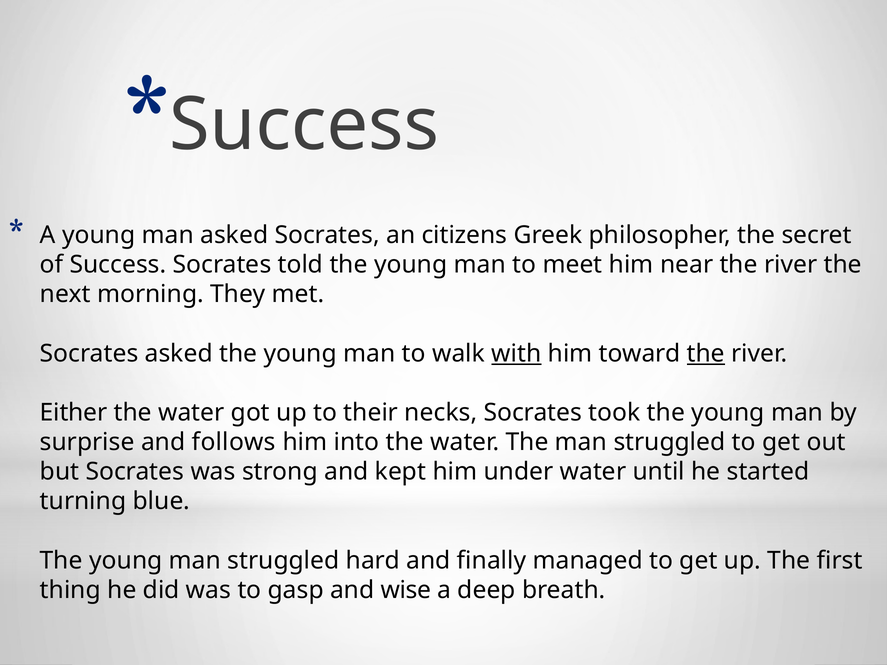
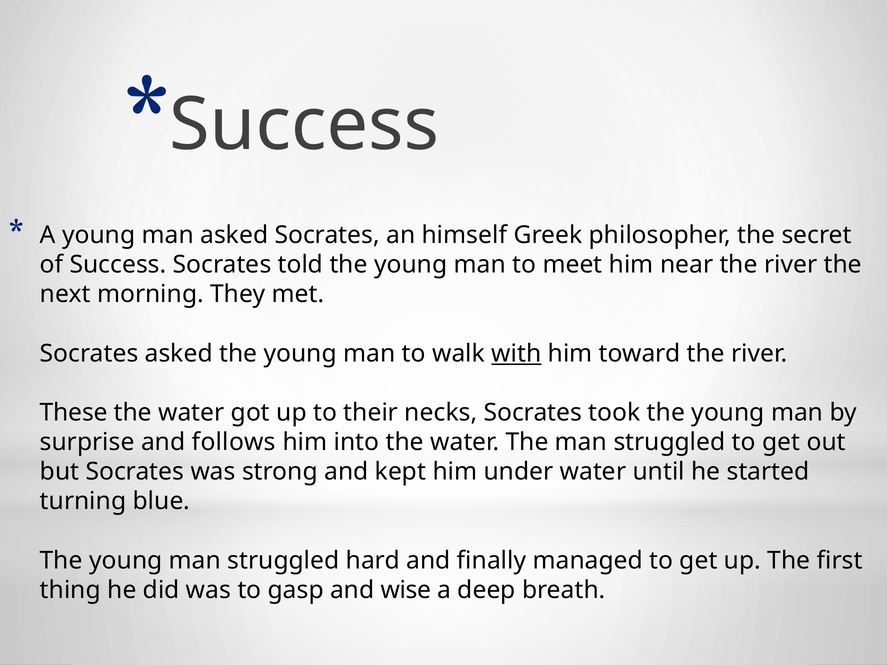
citizens: citizens -> himself (464, 235)
the underline: present -> none (706, 354)
Either: Either -> These (74, 413)
